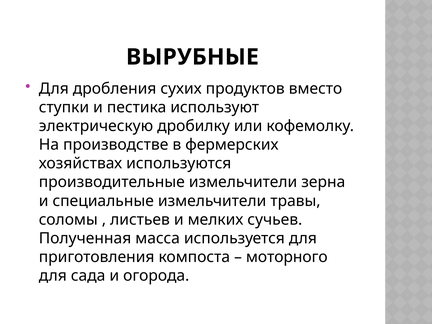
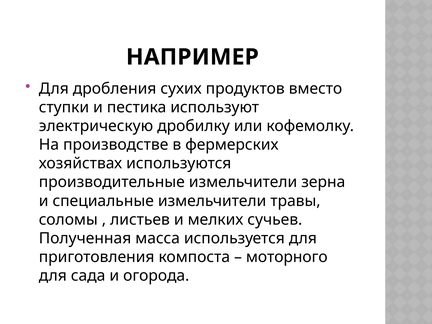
ВЫРУБНЫЕ: ВЫРУБНЫЕ -> НАПРИМЕР (192, 57)
